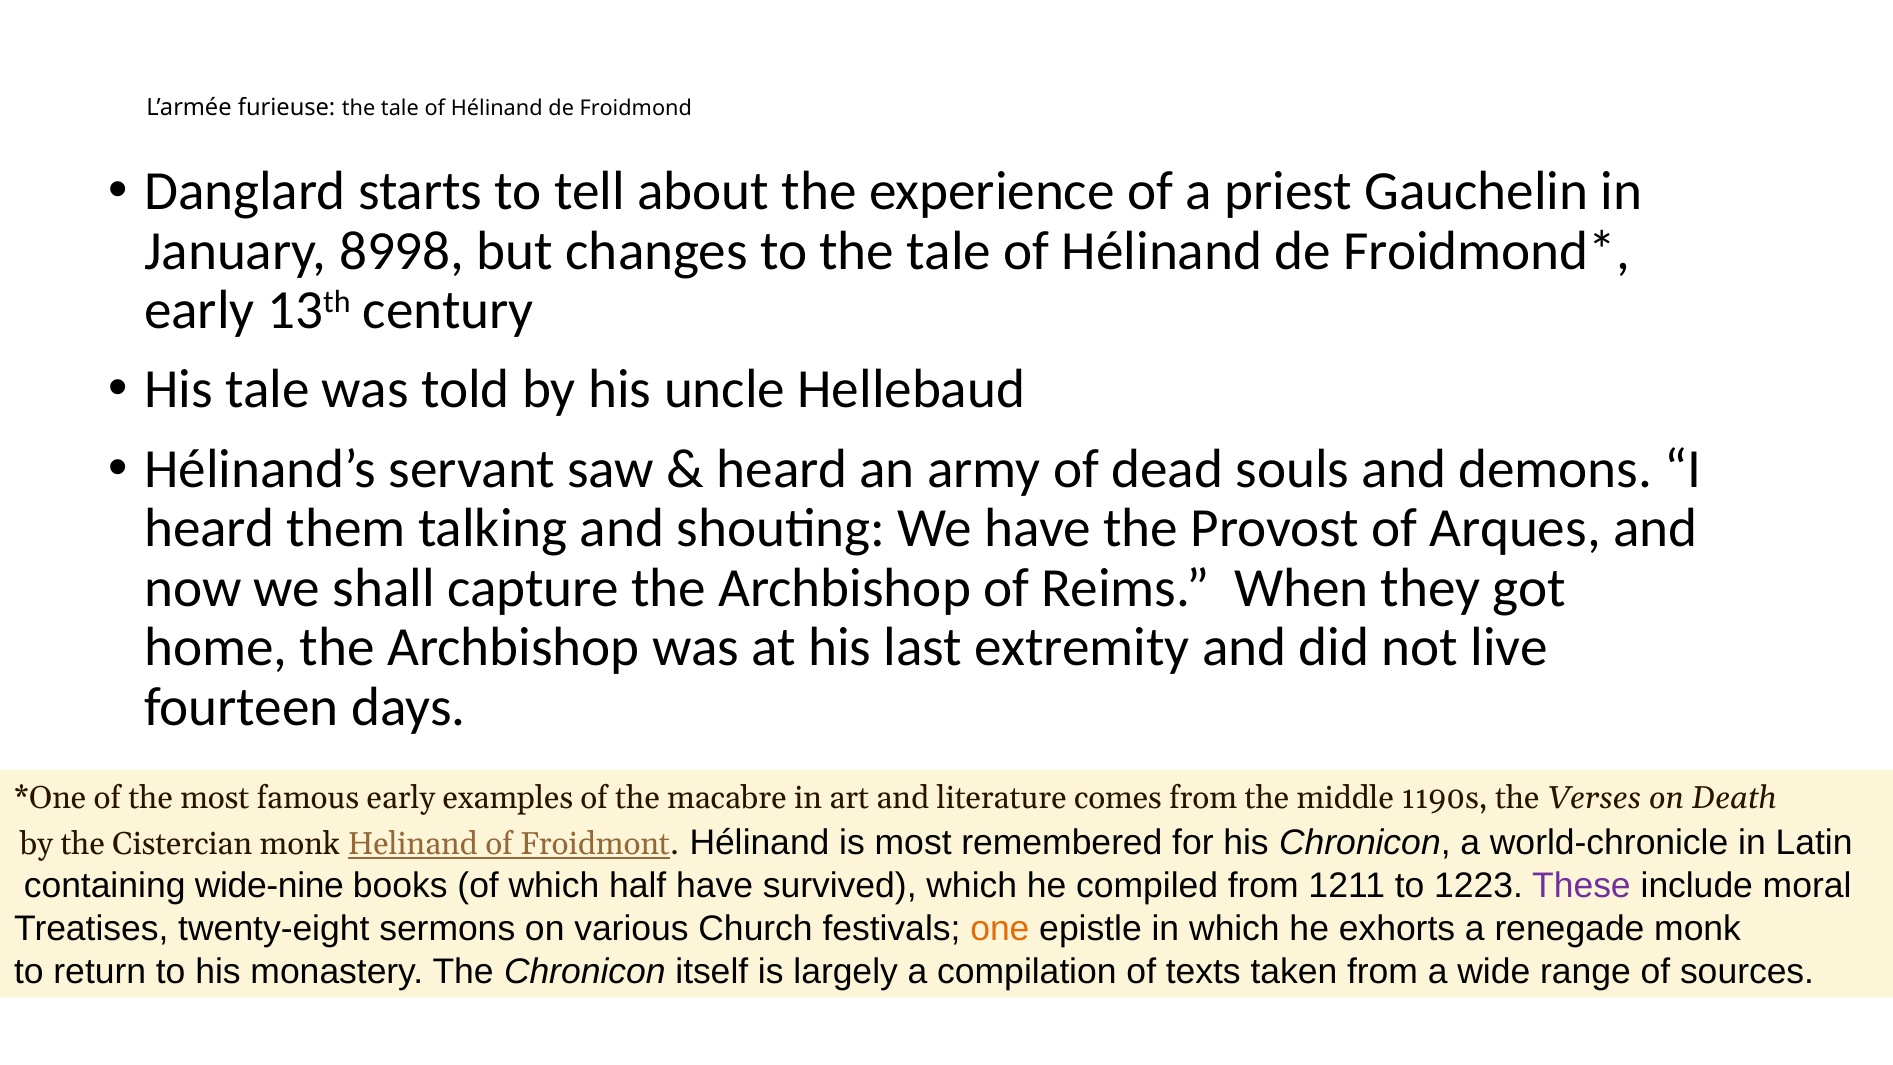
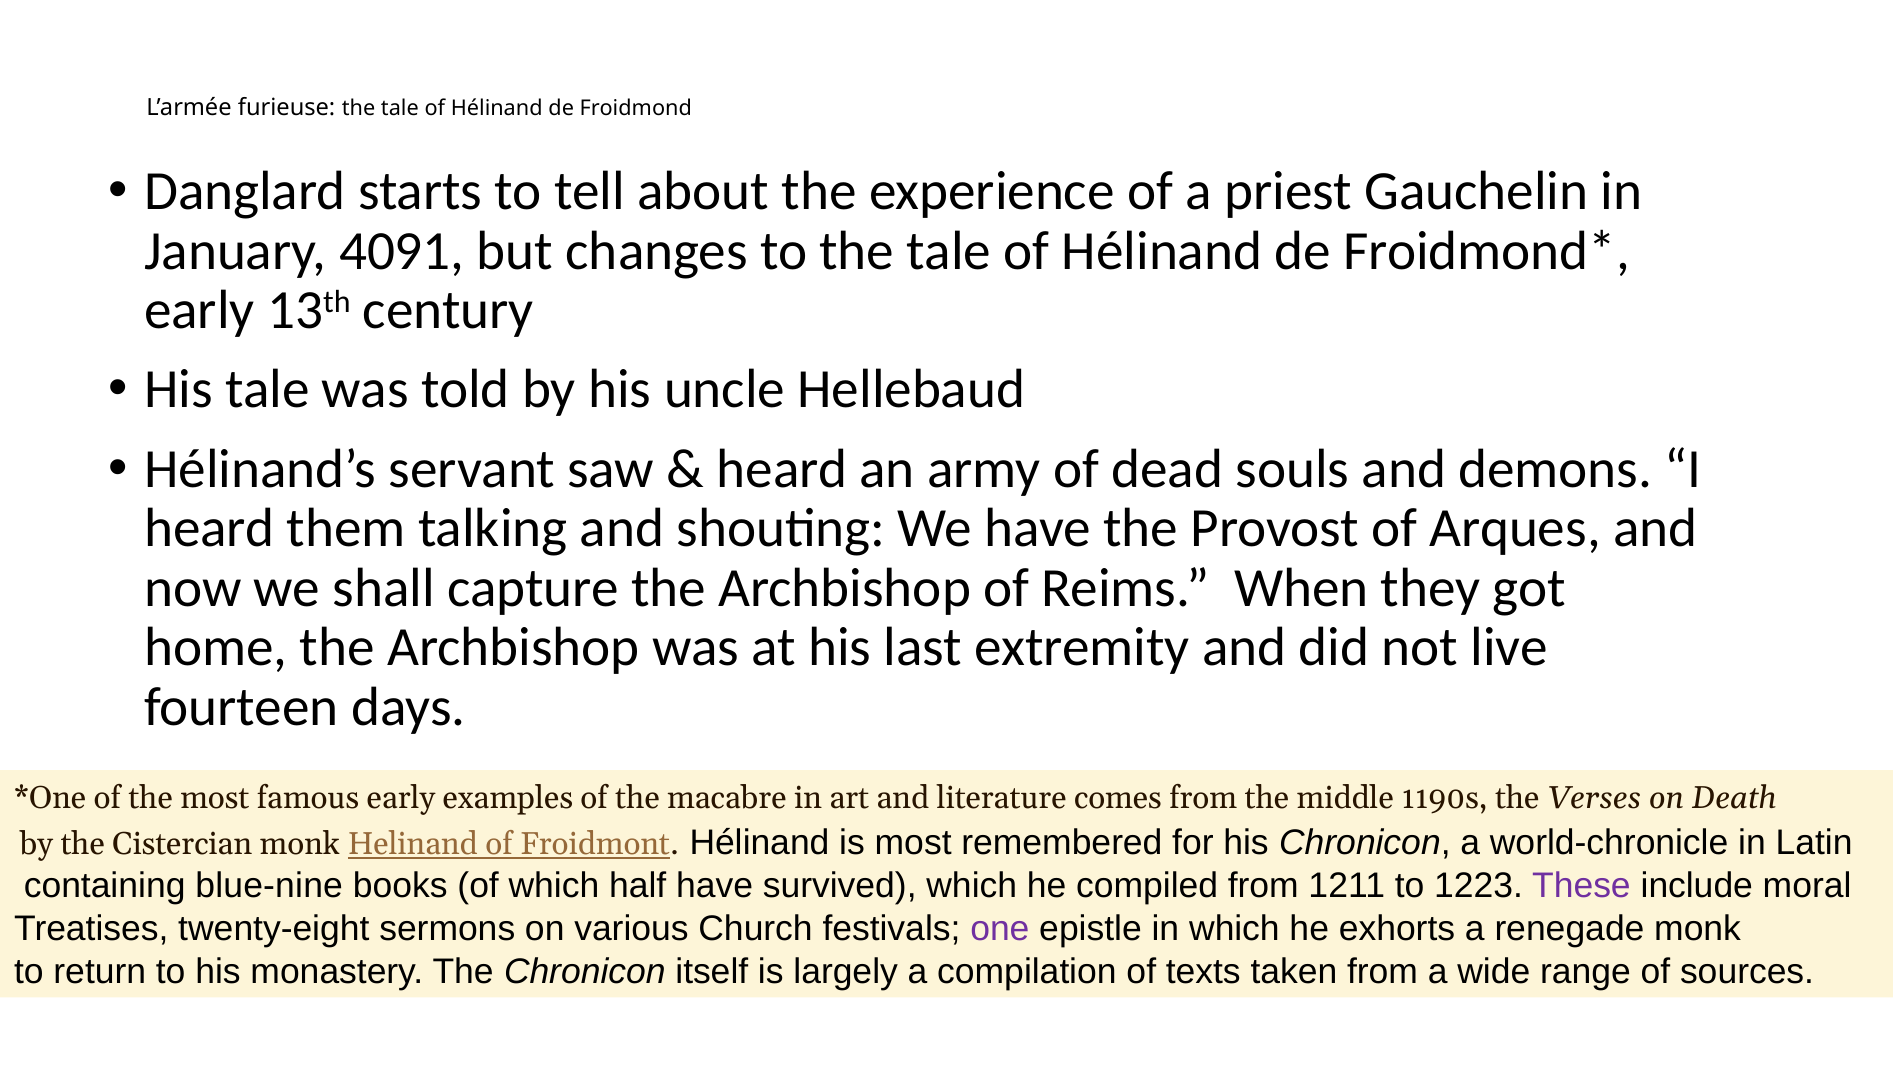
8998: 8998 -> 4091 (402, 251)
wide-nine: wide-nine -> blue-nine (269, 886)
one colour: orange -> purple (1000, 929)
